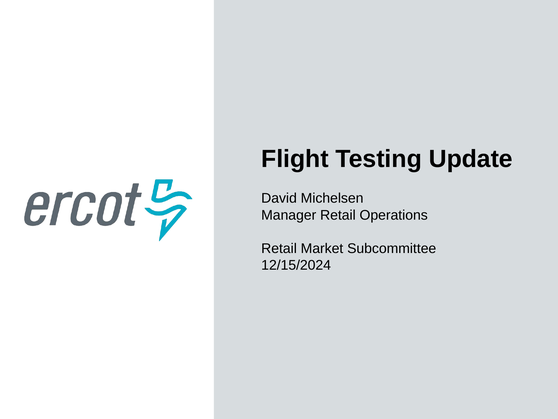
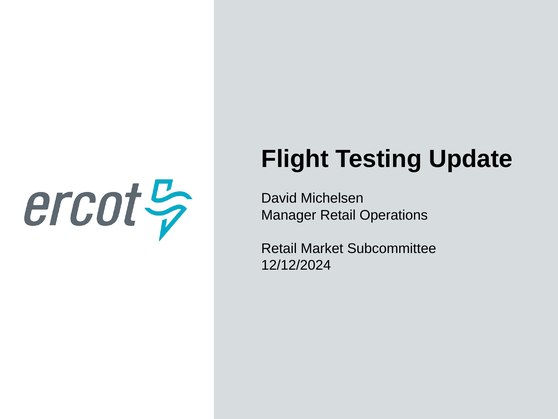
12/15/2024: 12/15/2024 -> 12/12/2024 (296, 265)
